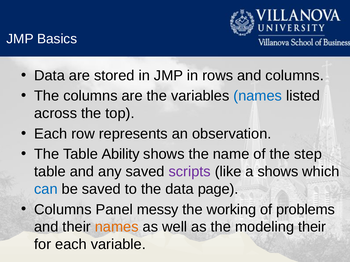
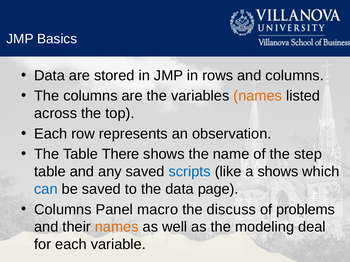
names colour: blue -> orange (258, 96)
Ability: Ability -> There (121, 154)
scripts colour: purple -> blue (190, 172)
messy: messy -> macro (158, 210)
working: working -> discuss (231, 210)
modeling their: their -> deal (312, 227)
